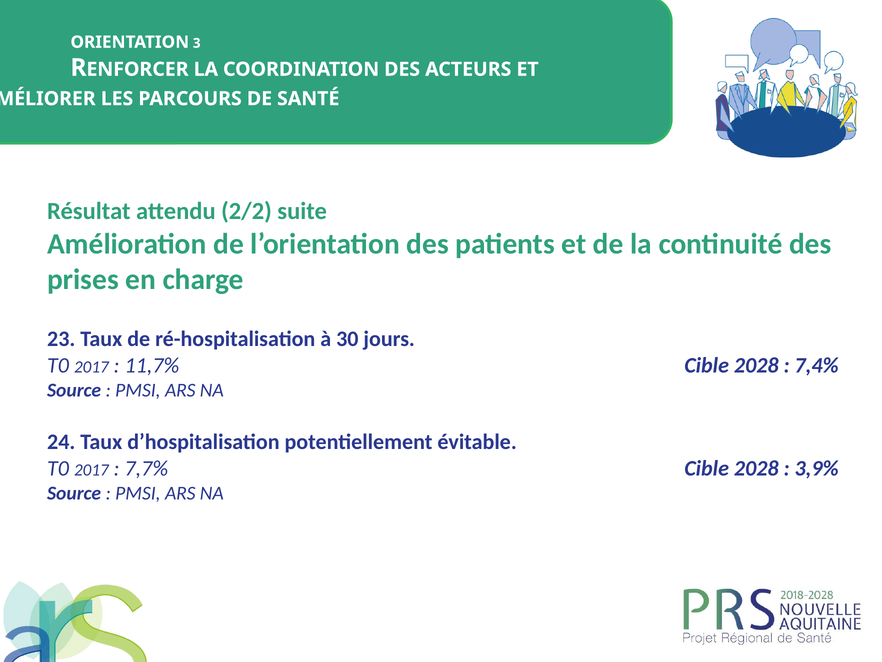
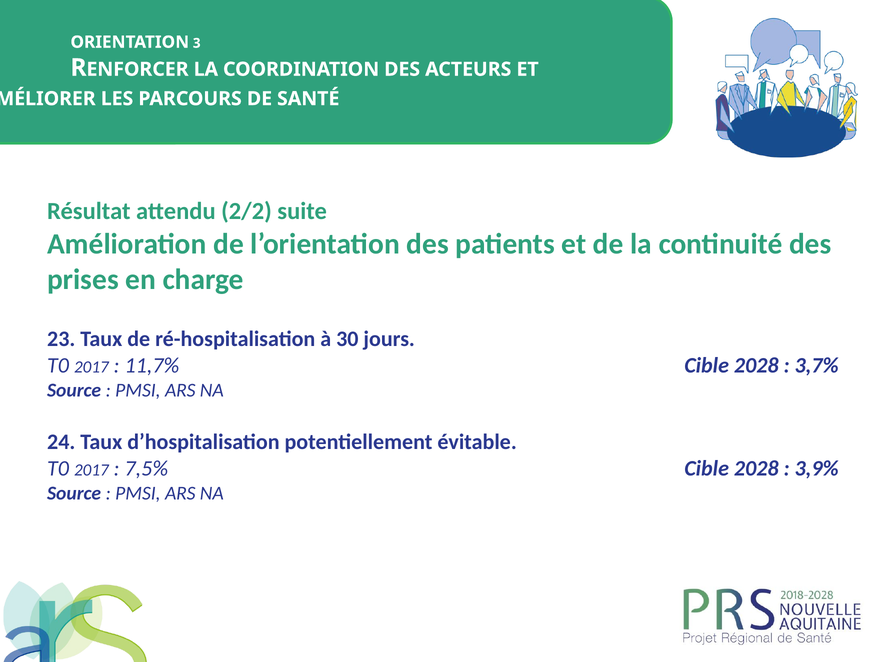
7,4%: 7,4% -> 3,7% (817, 365)
7,7%: 7,7% -> 7,5% (146, 468)
